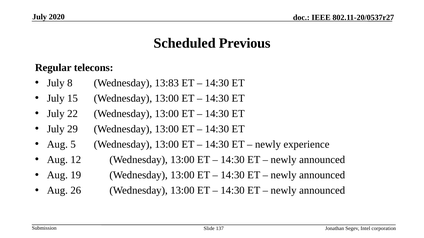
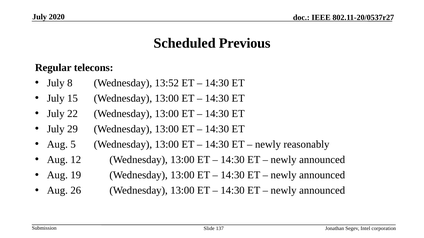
13:83: 13:83 -> 13:52 (167, 83)
experience: experience -> reasonably (307, 145)
